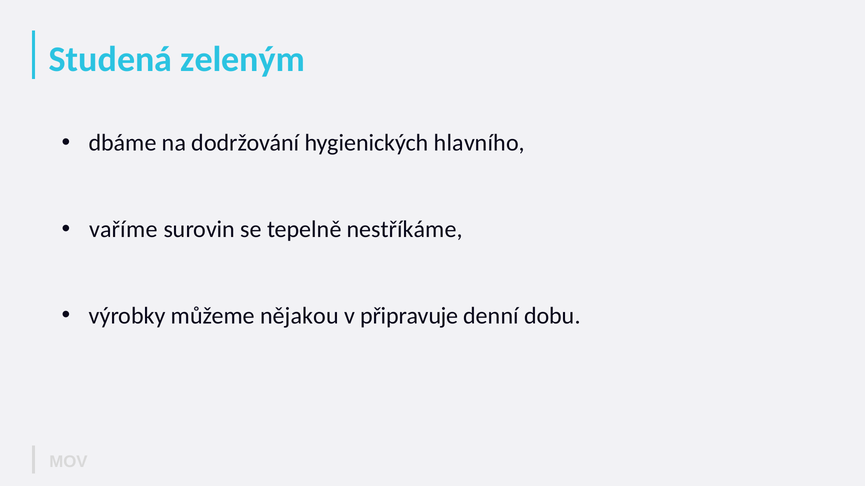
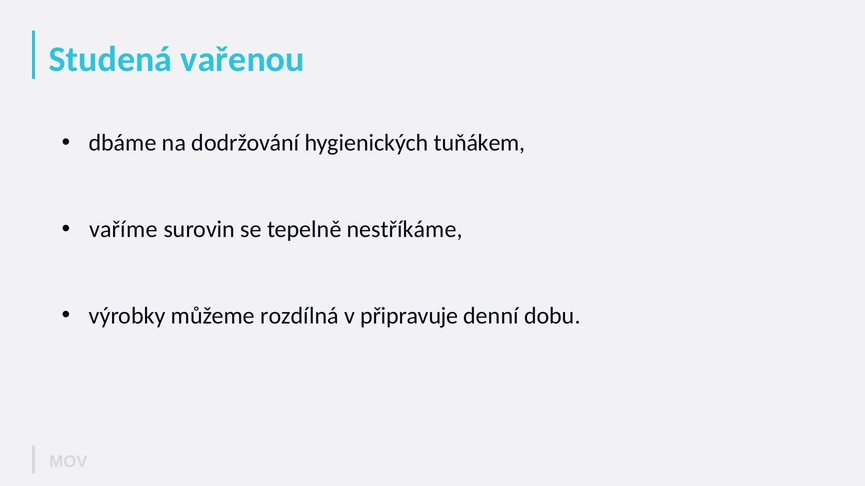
zeleným: zeleným -> vařenou (243, 59)
hlavního: hlavního -> tuňákem (480, 143)
nějakou: nějakou -> rozdílná (299, 316)
